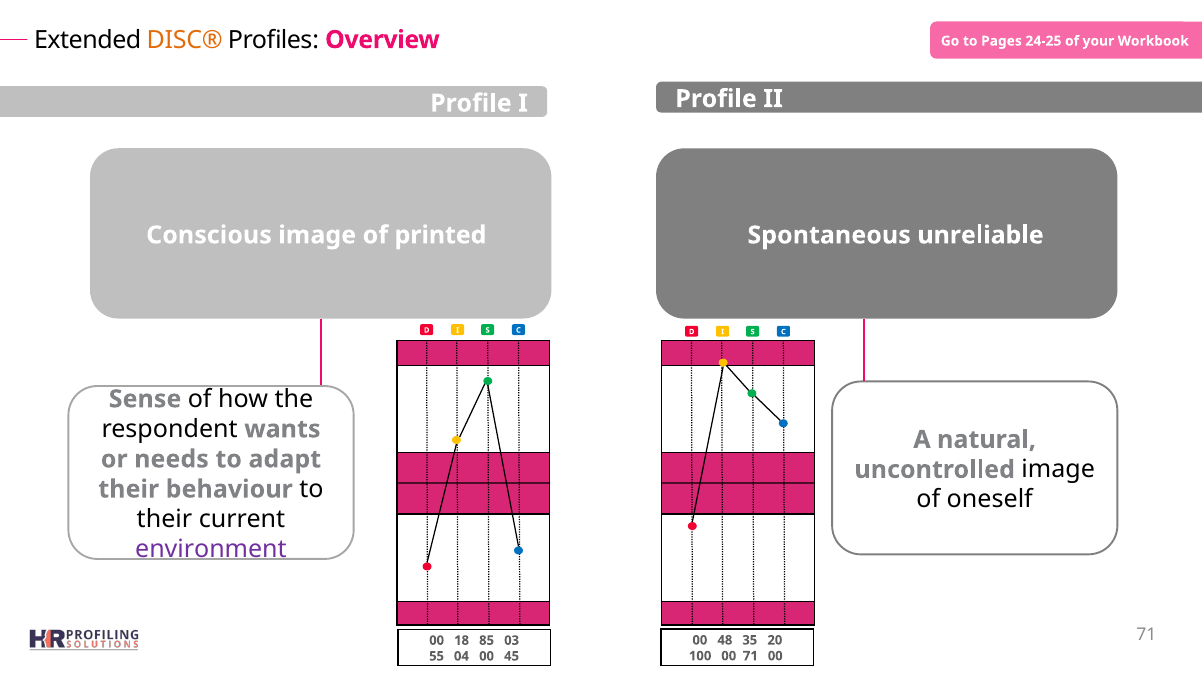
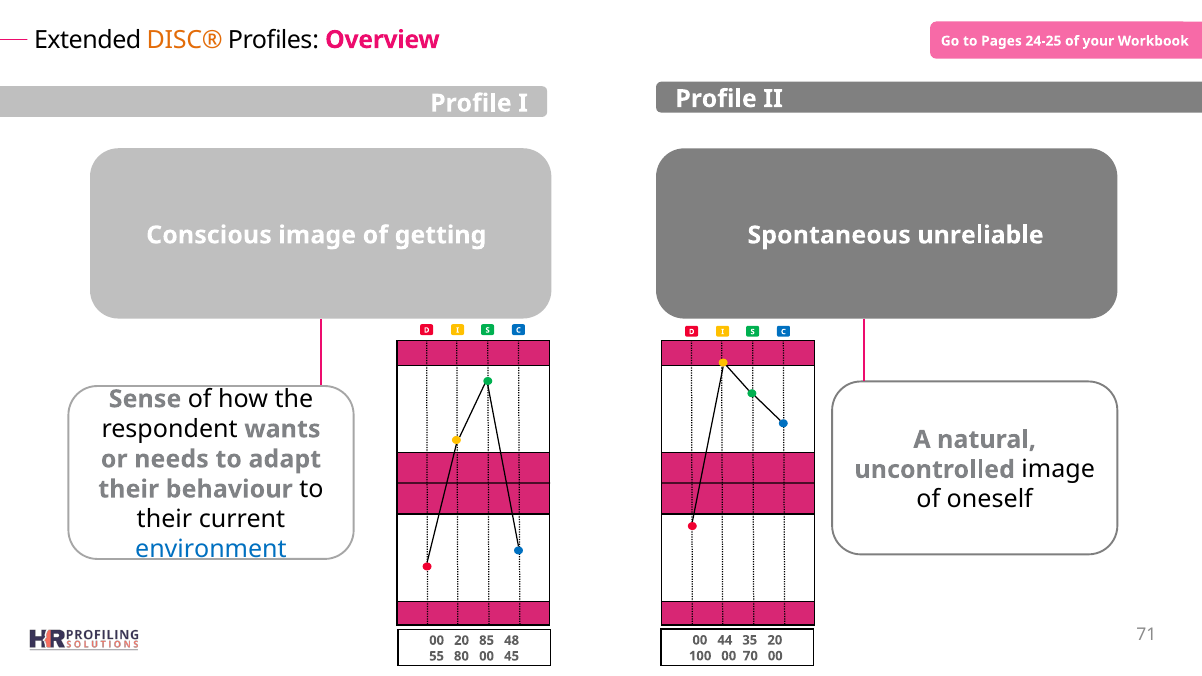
printed: printed -> getting (440, 235)
environment colour: purple -> blue (211, 549)
48: 48 -> 44 (725, 640)
00 18: 18 -> 20 (462, 641)
03: 03 -> 48 (512, 641)
00 71: 71 -> 70 (750, 656)
04: 04 -> 80 (461, 656)
